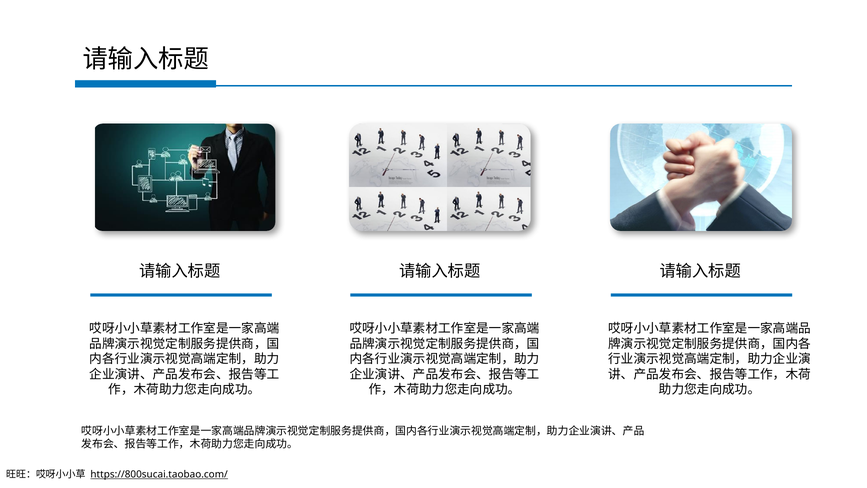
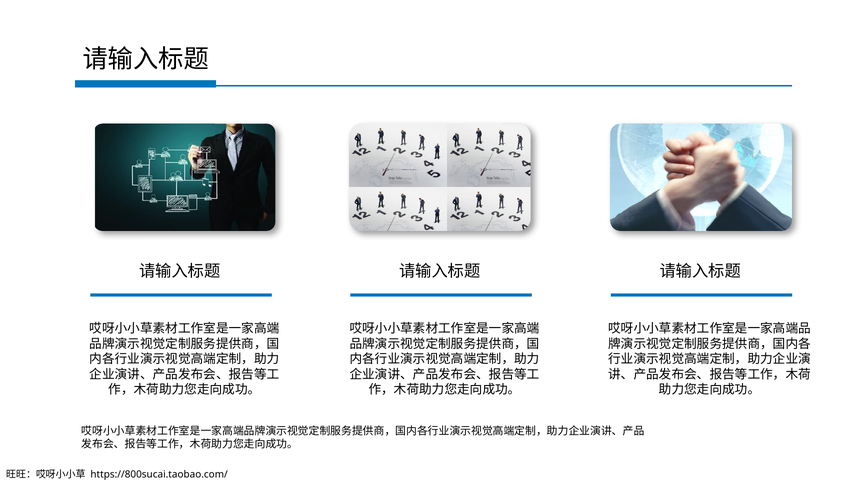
https://800sucai.taobao.com/ underline: present -> none (159, 474)
